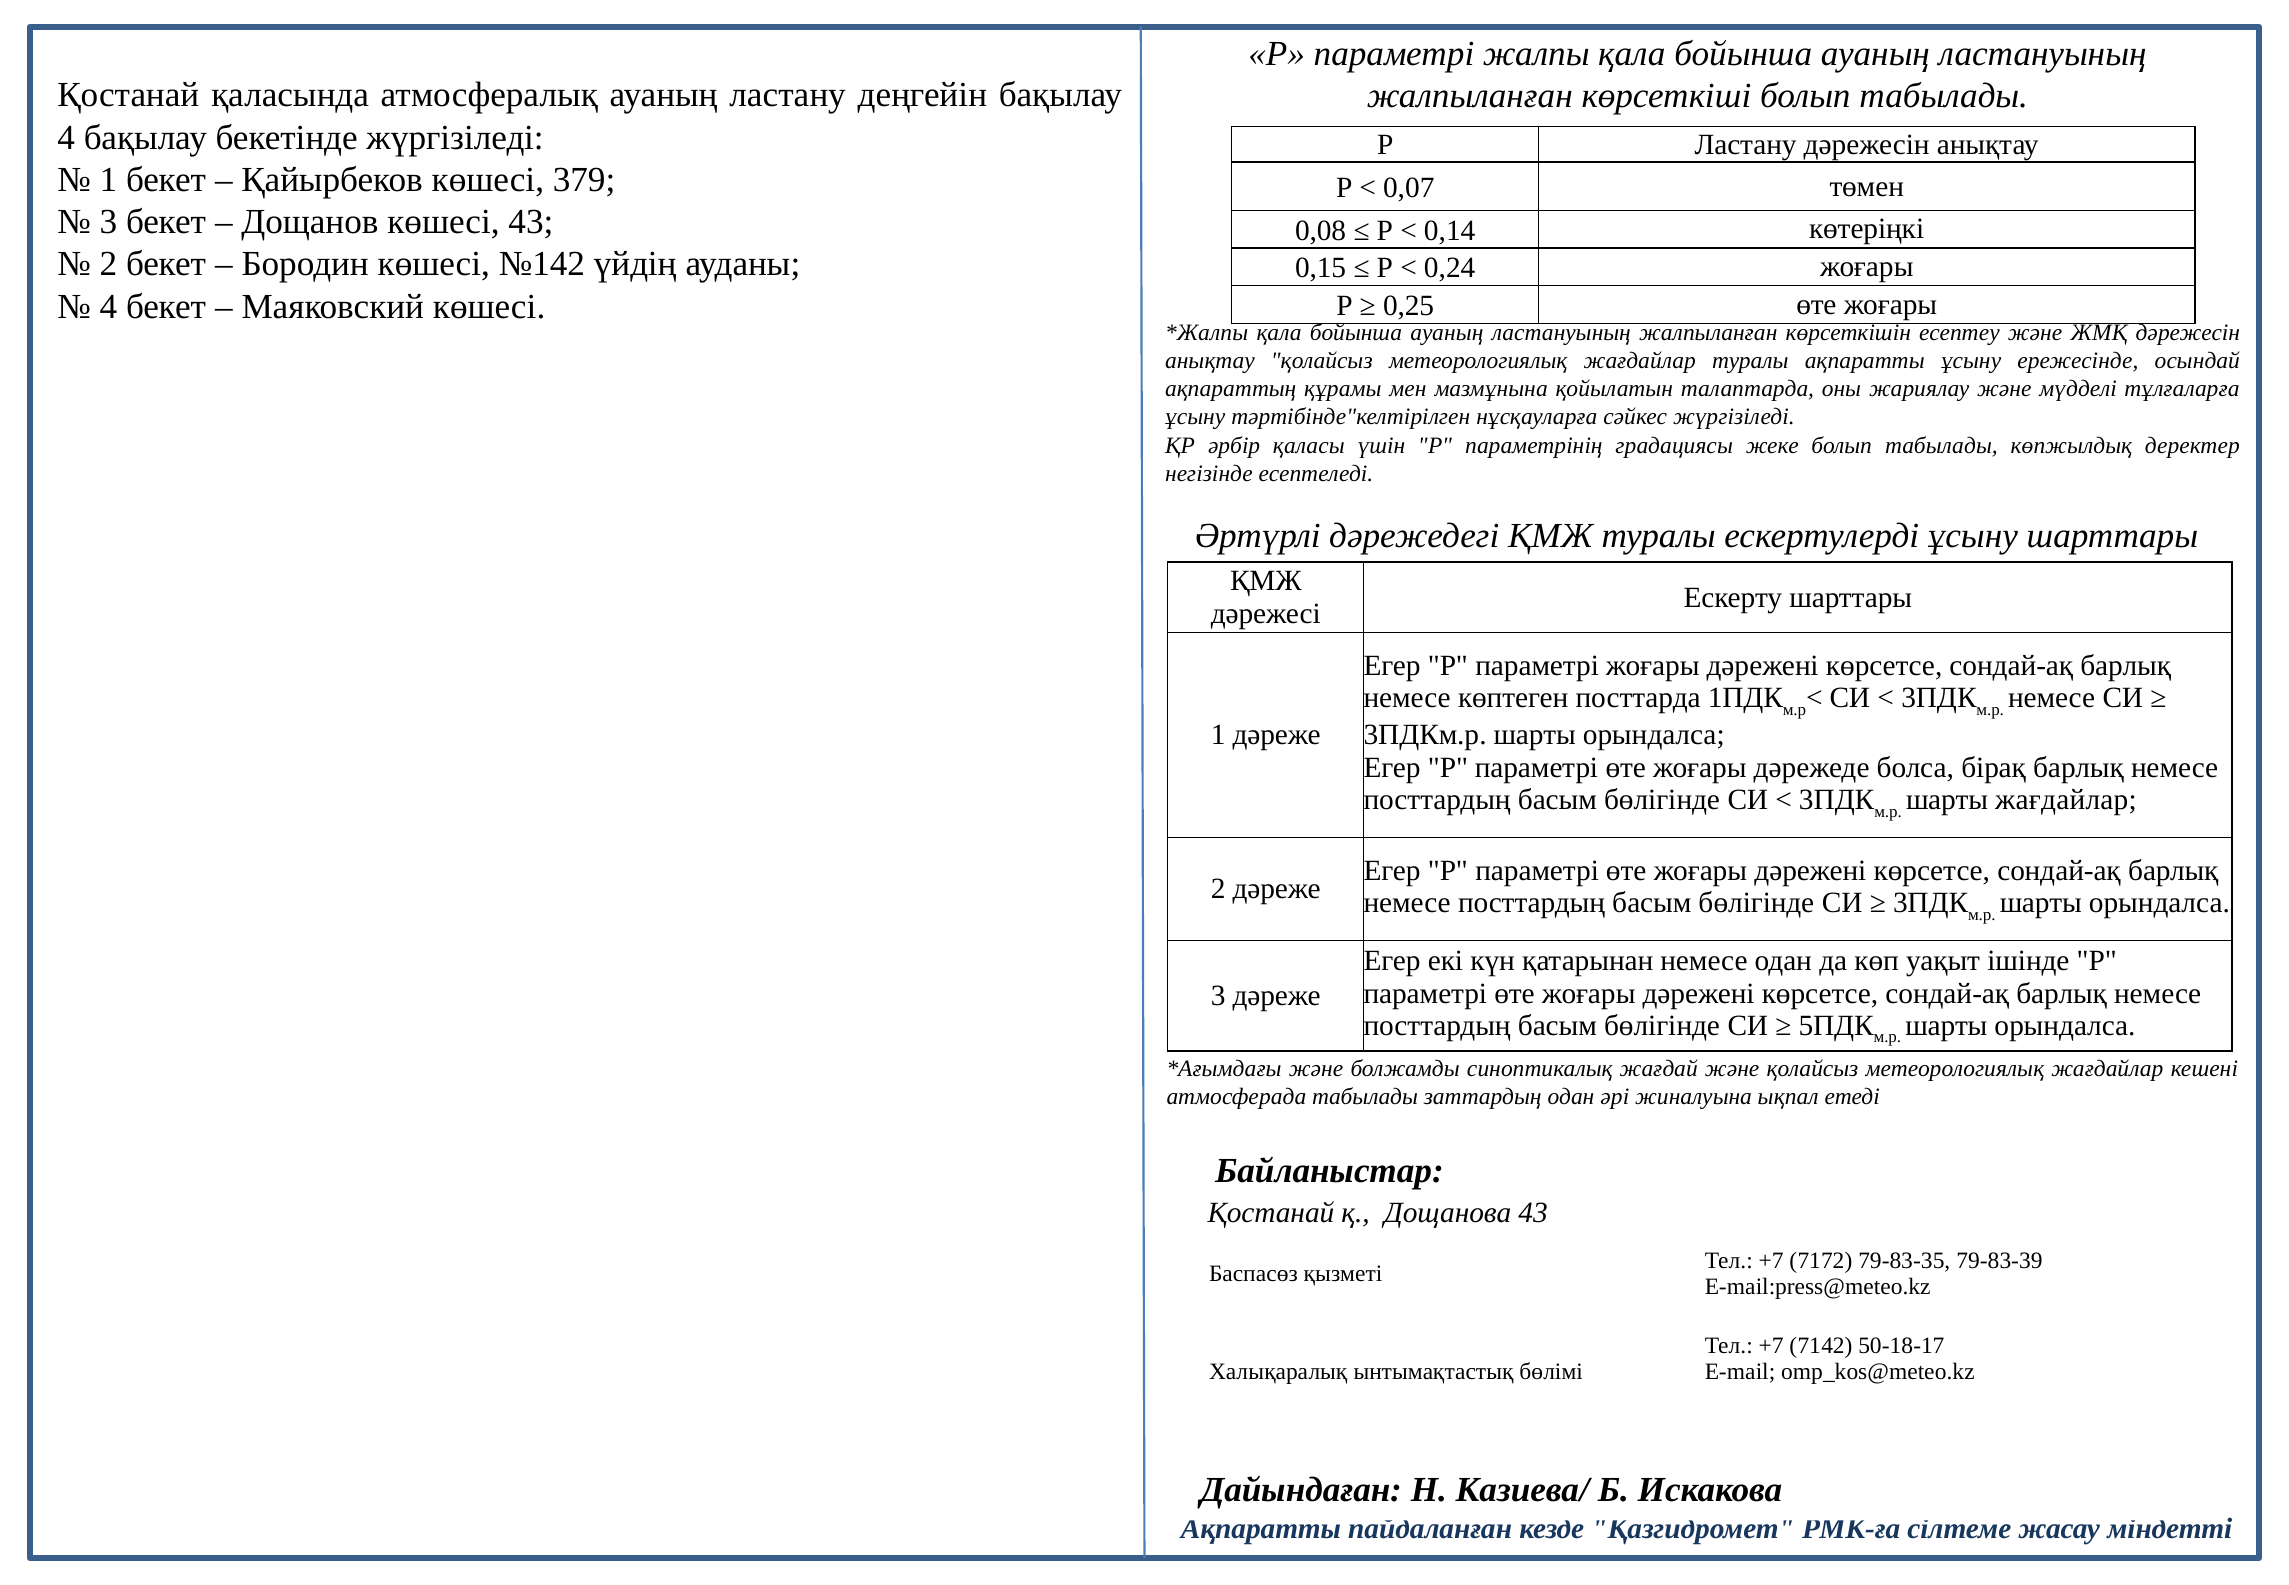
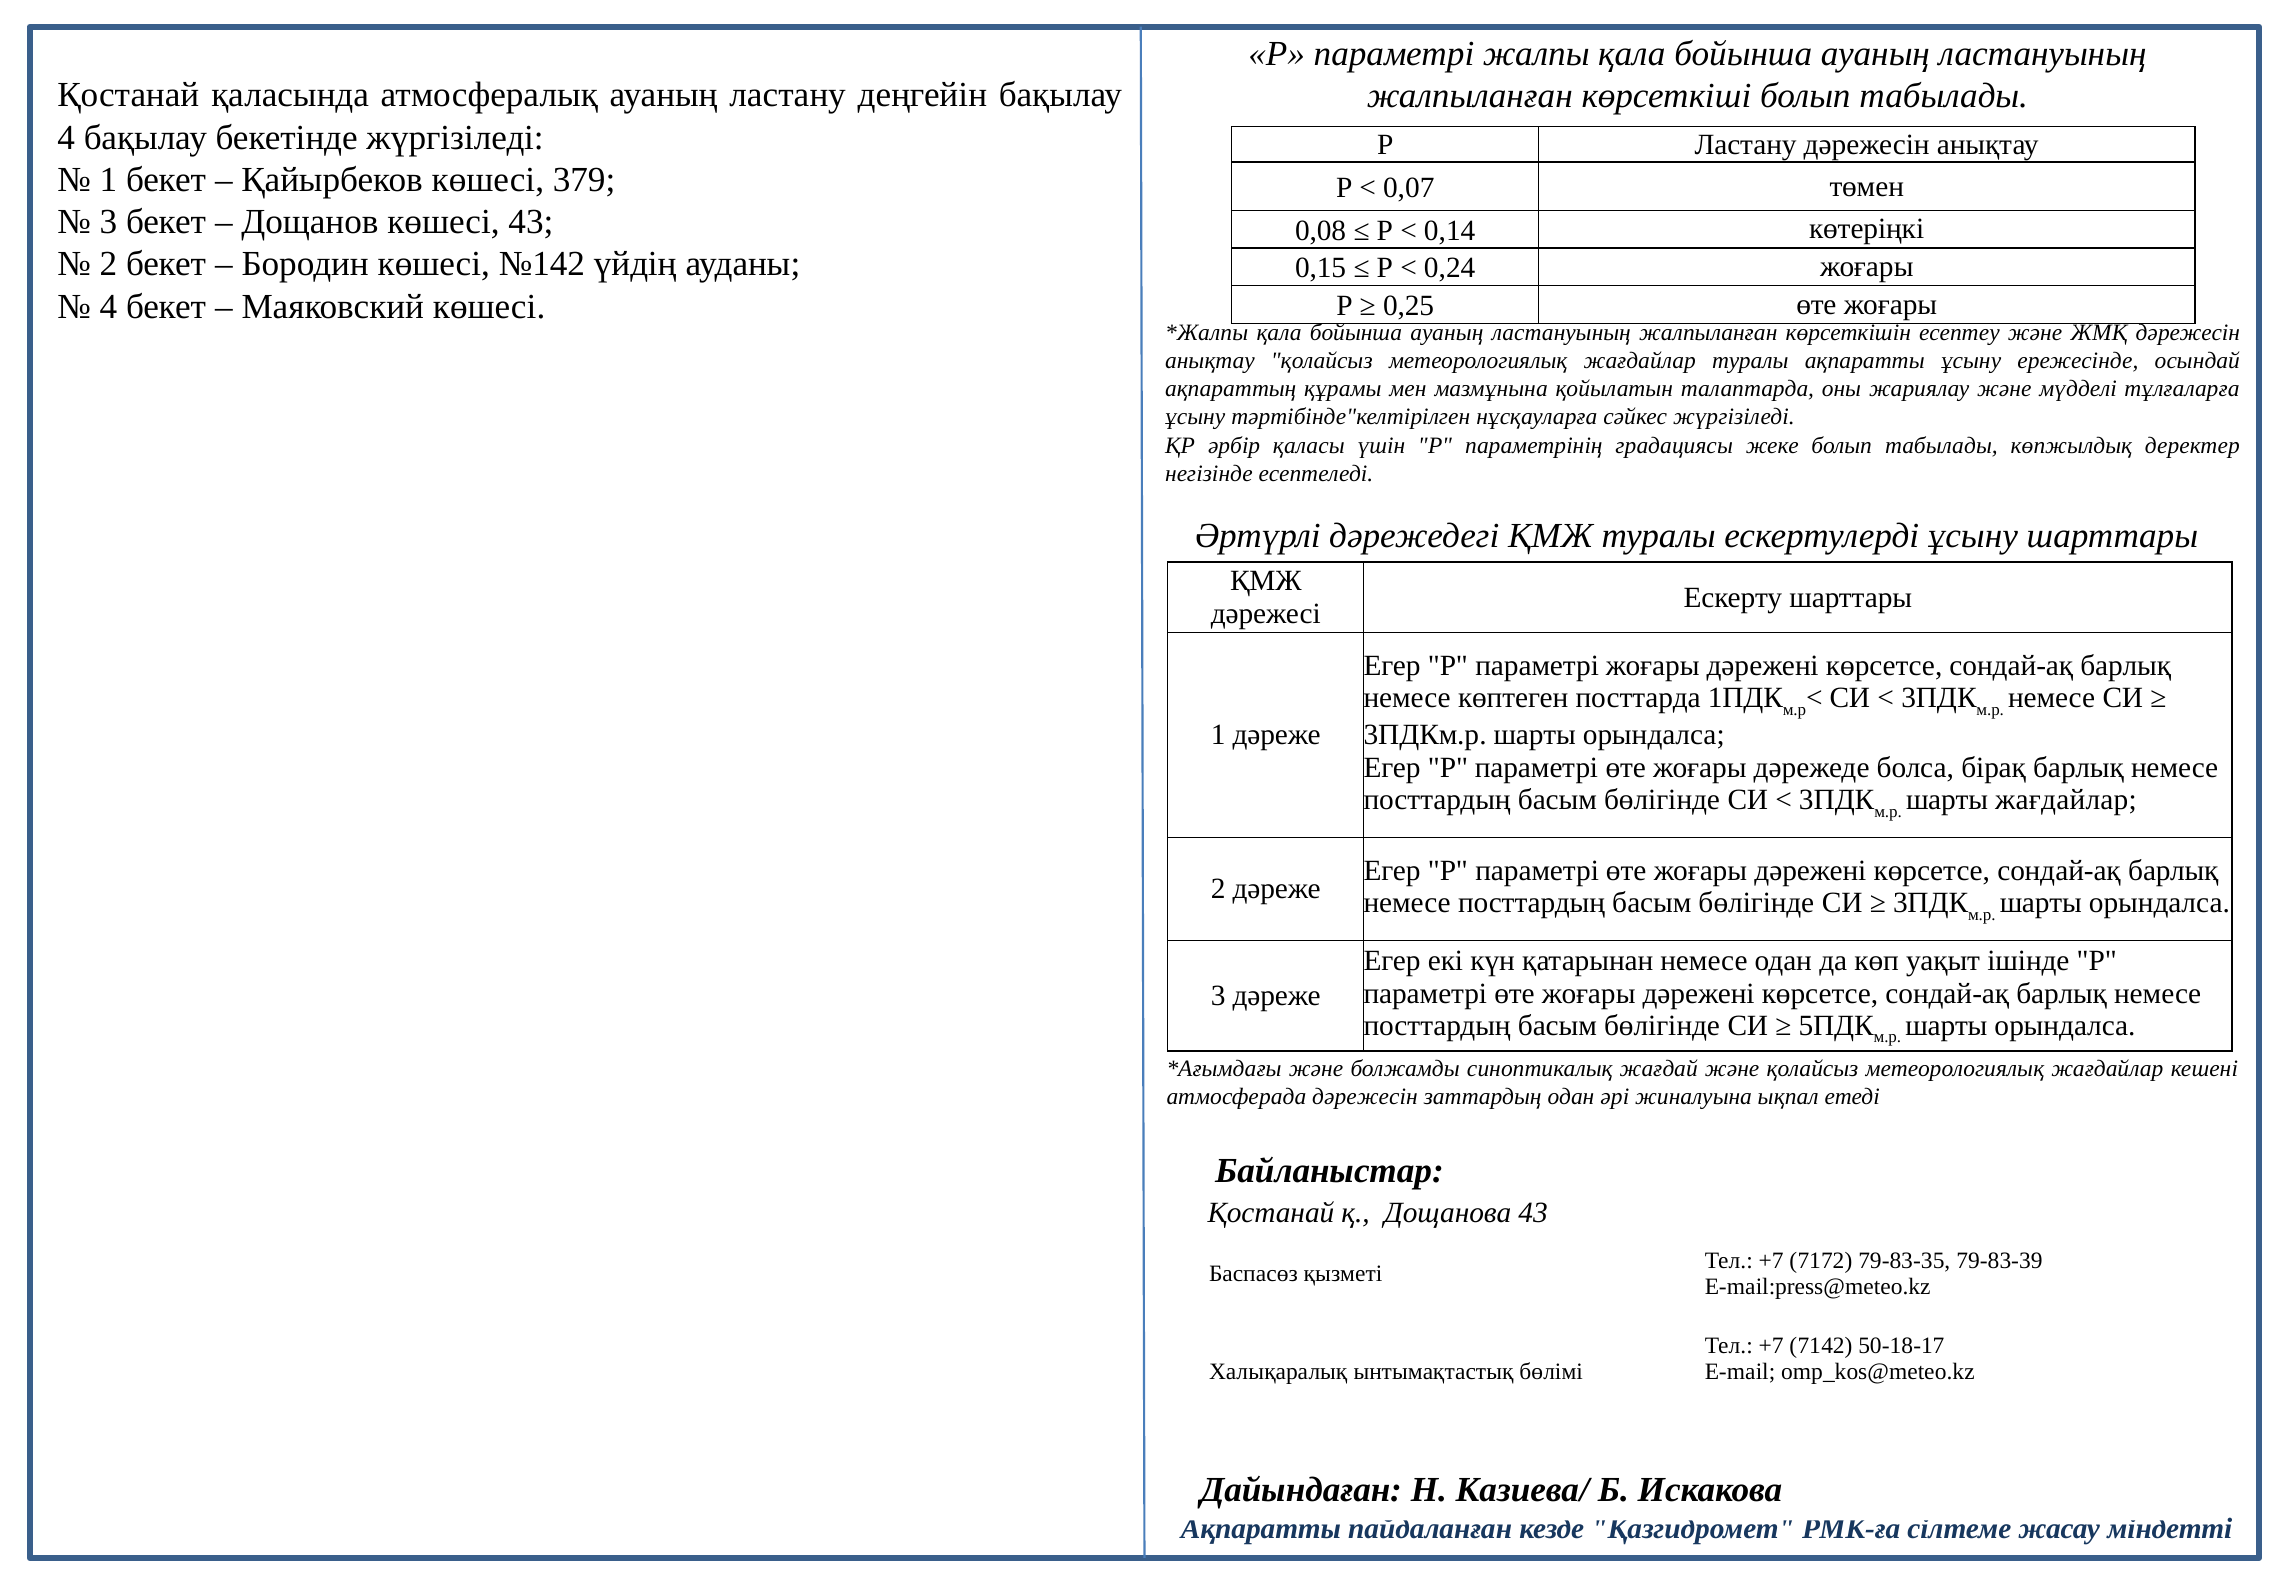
атмосферада табылады: табылады -> дәрежесін (1365, 1097)
